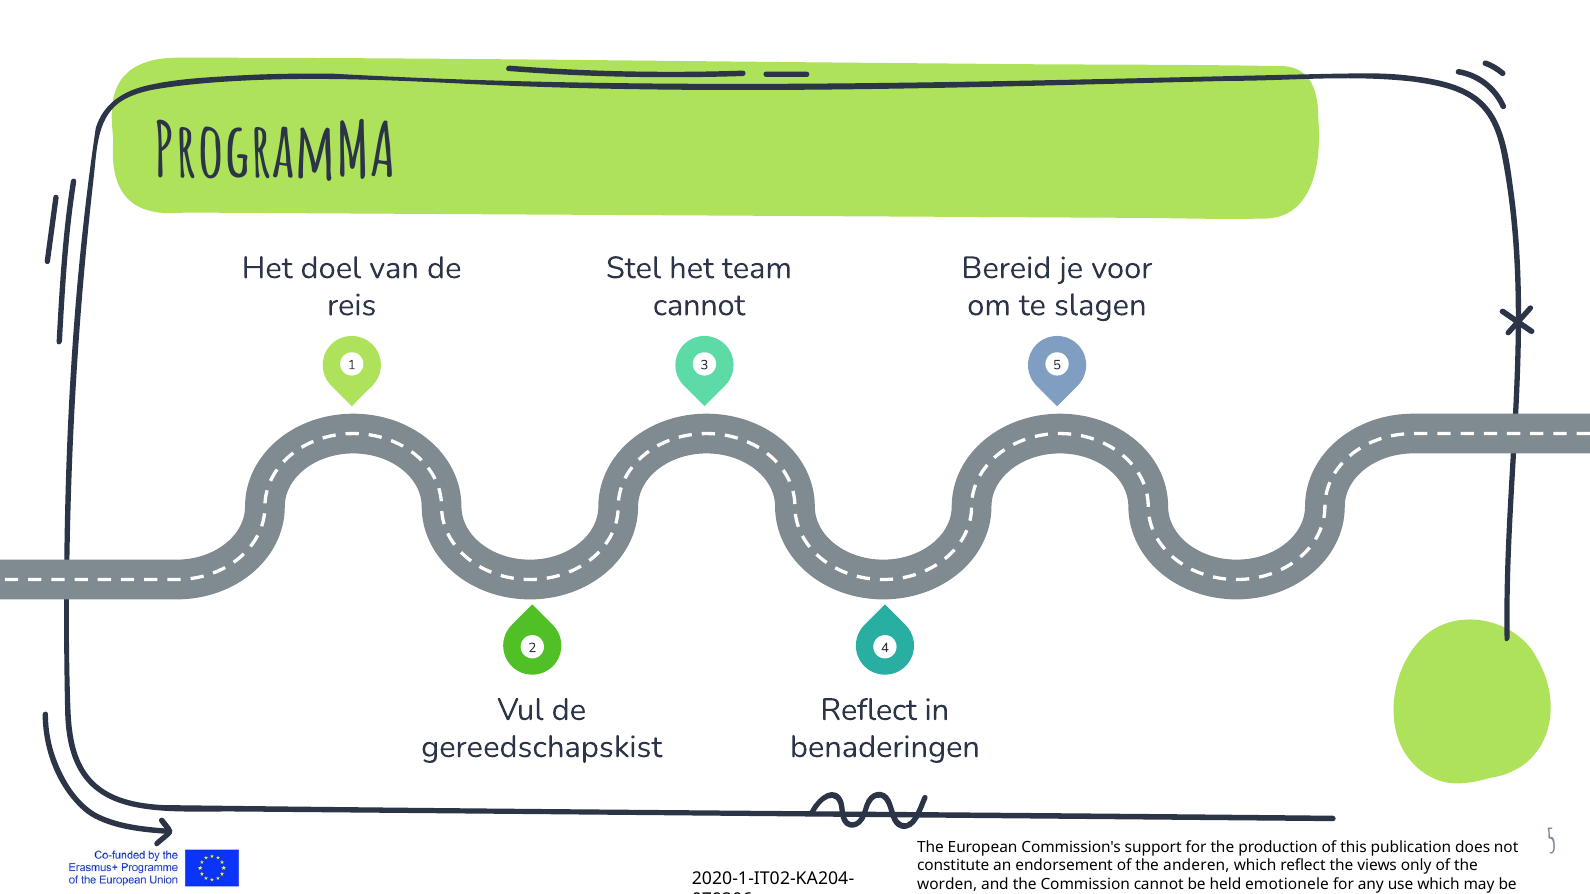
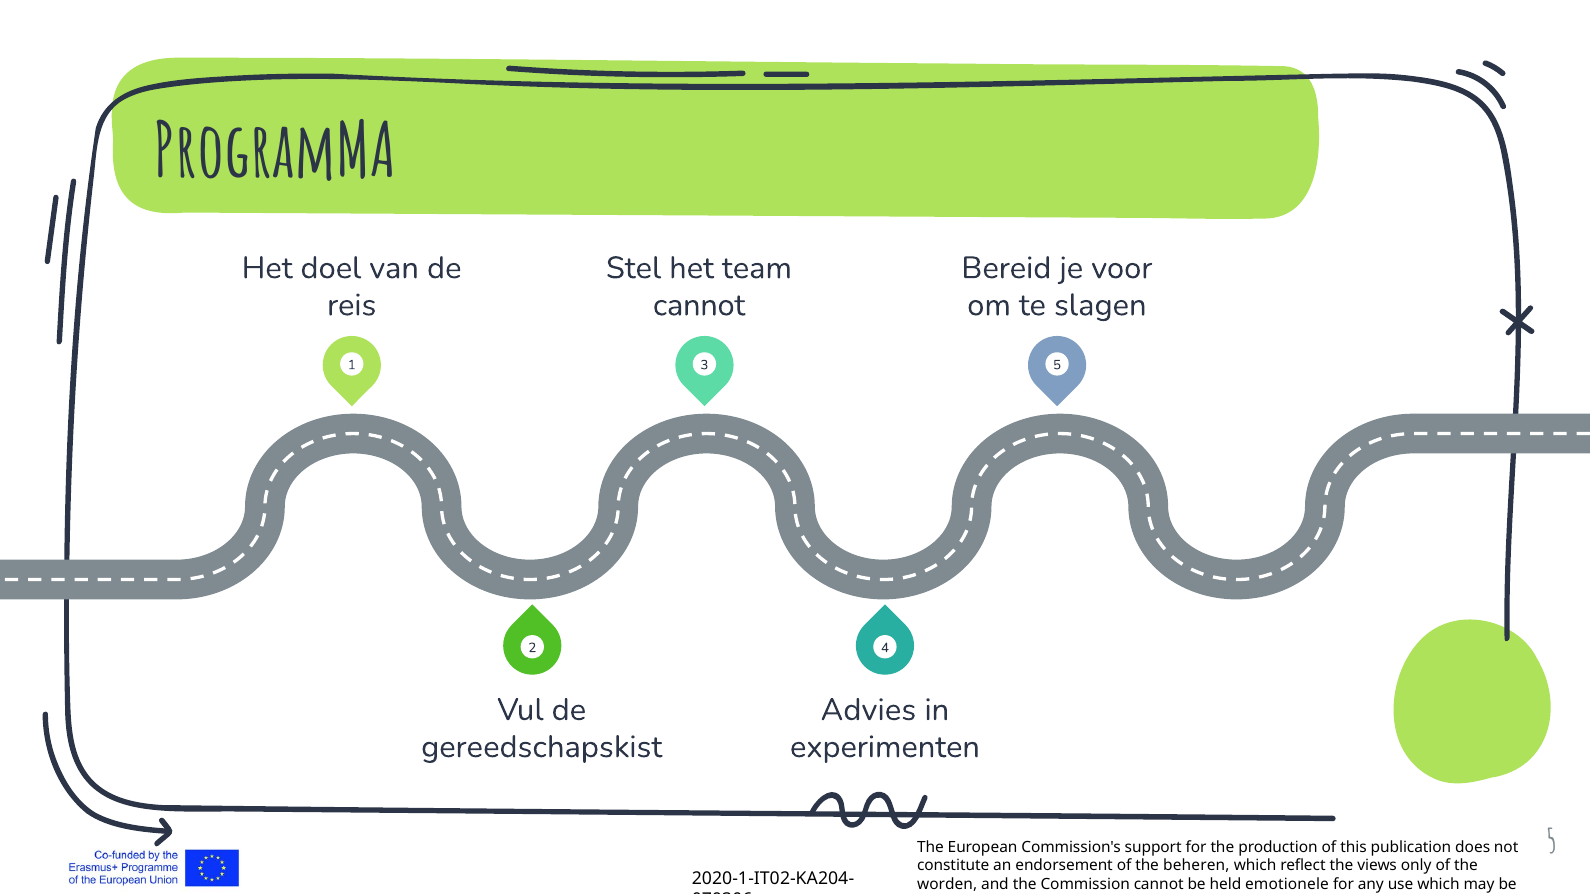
Reflect: Reflect -> Advies (868, 710)
benaderingen: benaderingen -> experimenten (885, 747)
anderen: anderen -> beheren (1196, 866)
